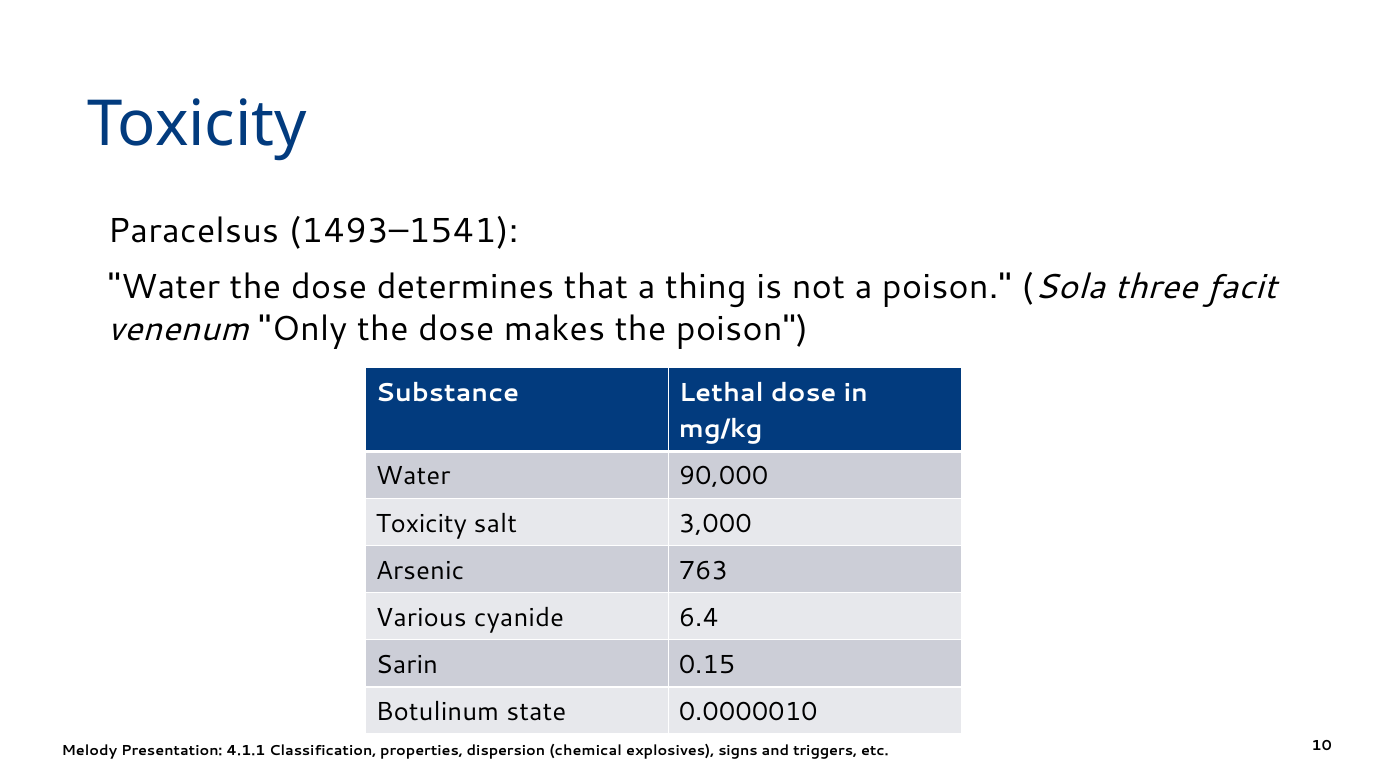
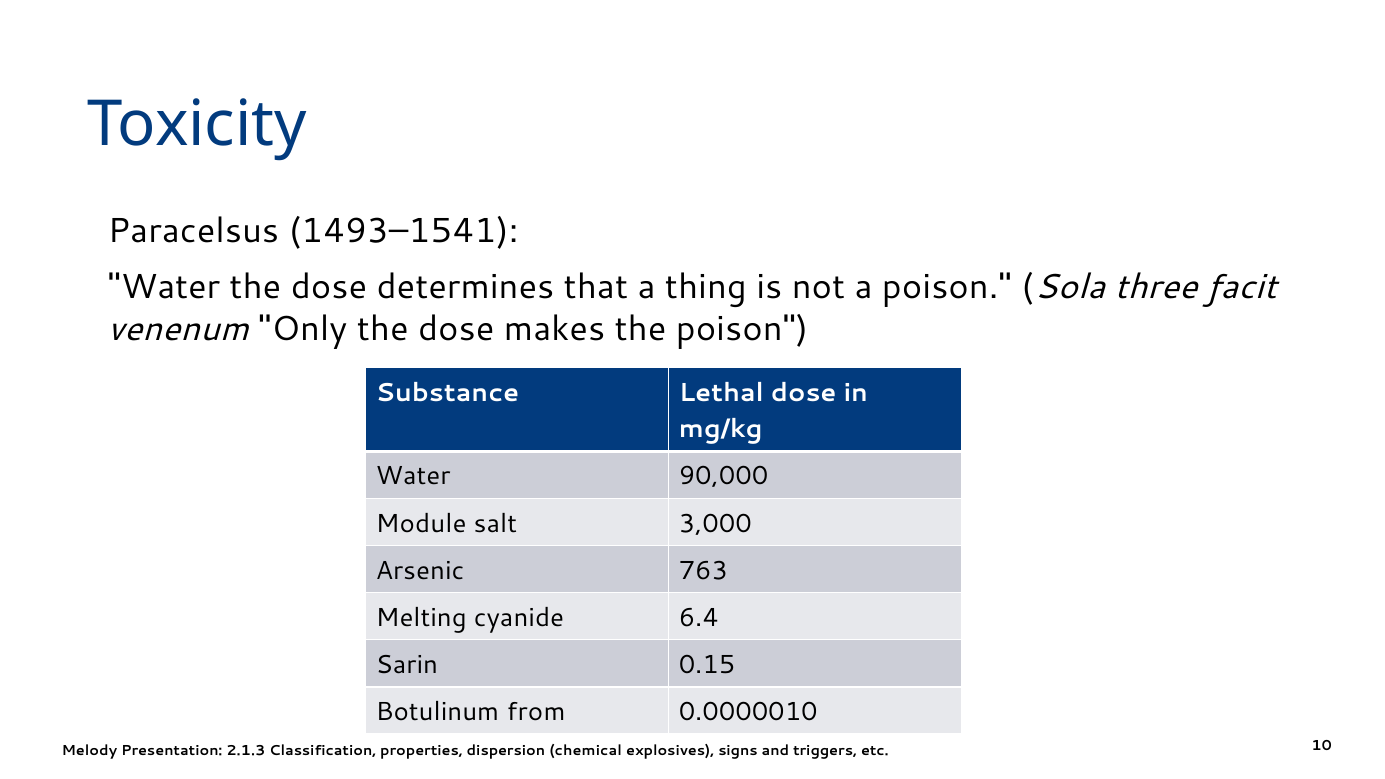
Toxicity: Toxicity -> Module (421, 524)
Various: Various -> Melting (421, 618)
state: state -> from (536, 712)
4.1.1: 4.1.1 -> 2.1.3 (246, 751)
